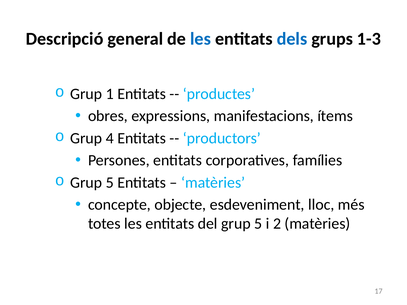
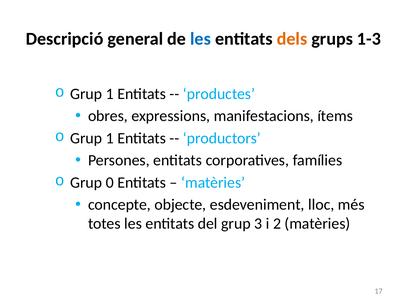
dels colour: blue -> orange (292, 39)
4: 4 -> 1 (110, 138)
5: 5 -> 0 (110, 183)
del grup 5: 5 -> 3 (258, 224)
